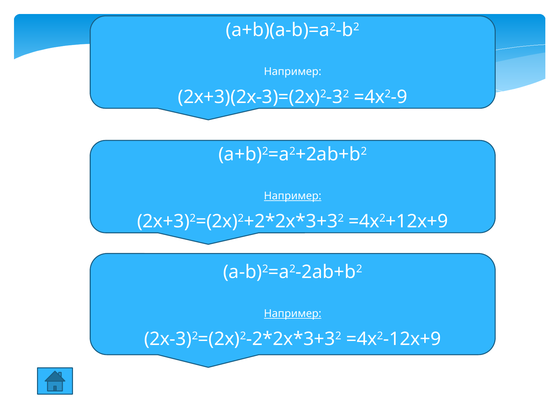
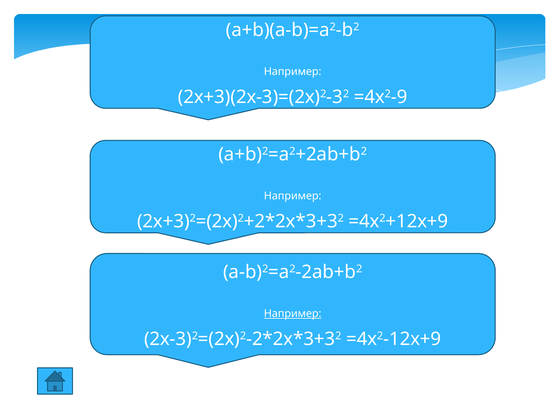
Например underline: present -> none (293, 196)
